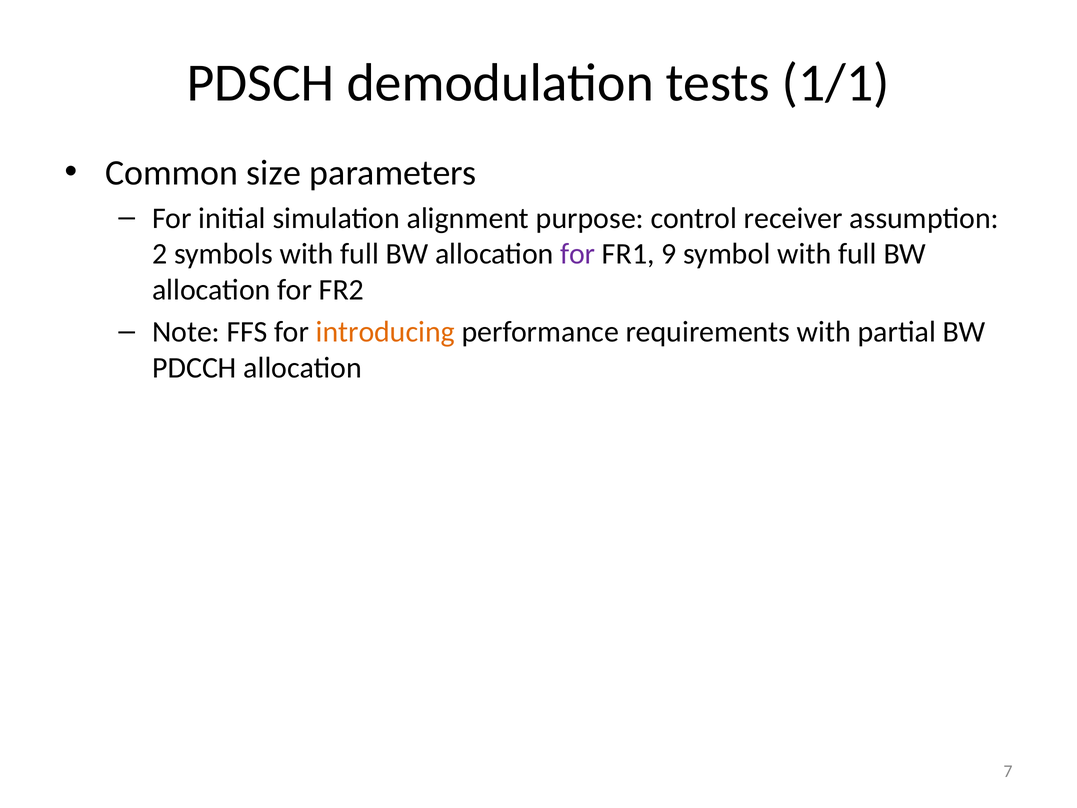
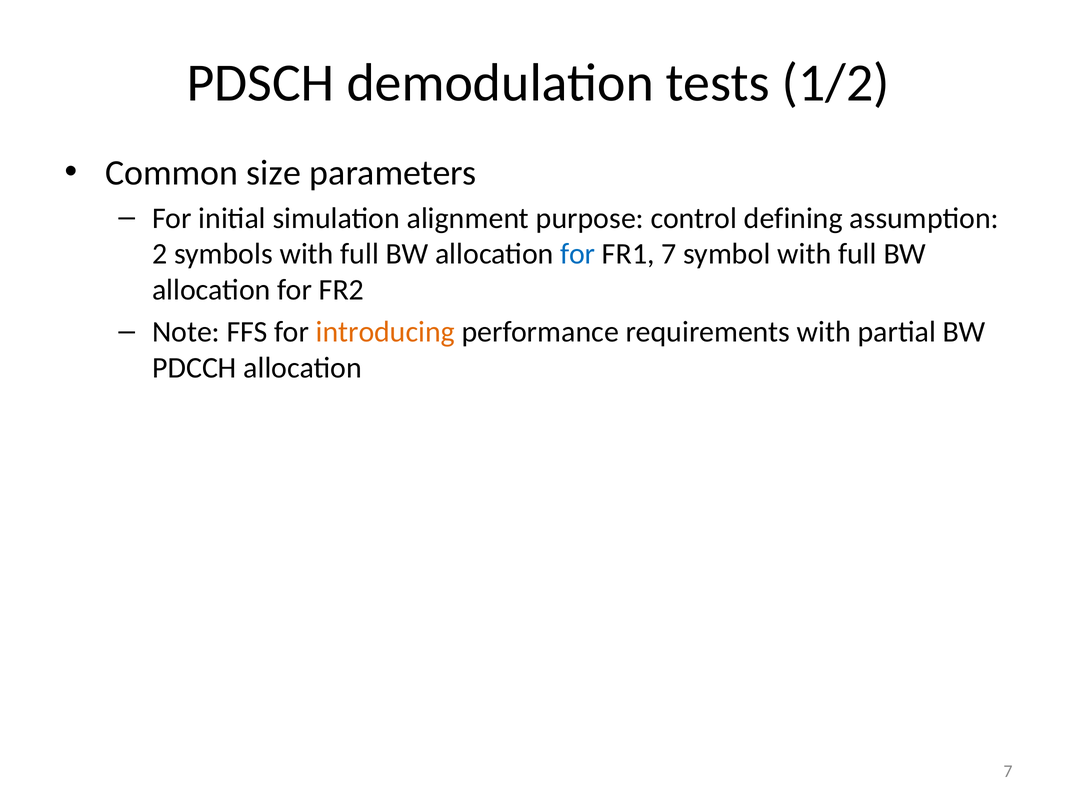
1/1: 1/1 -> 1/2 (836, 83)
receiver: receiver -> defining (793, 218)
for colour: purple -> blue (578, 254)
FR1 9: 9 -> 7 (669, 254)
